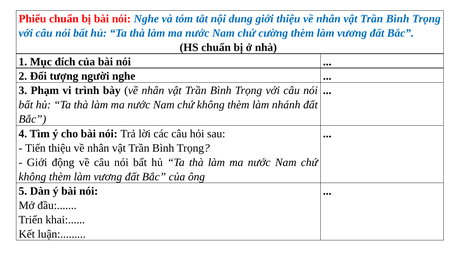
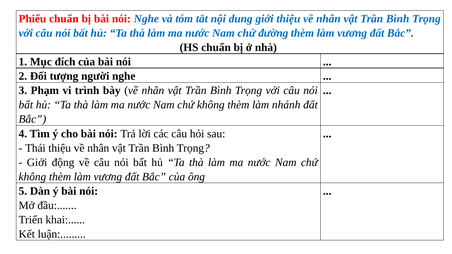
cường: cường -> đường (273, 33)
Tiến: Tiến -> Thái (35, 148)
